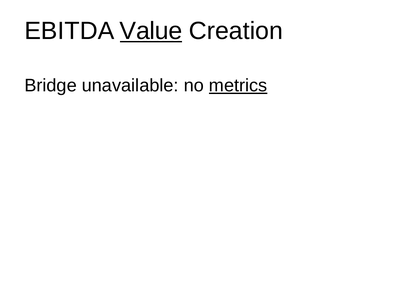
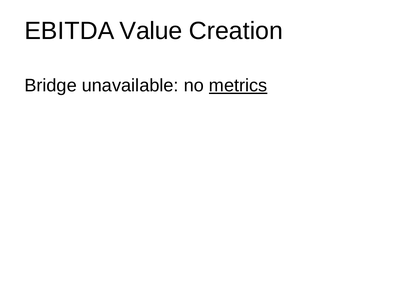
Value underline: present -> none (151, 31)
